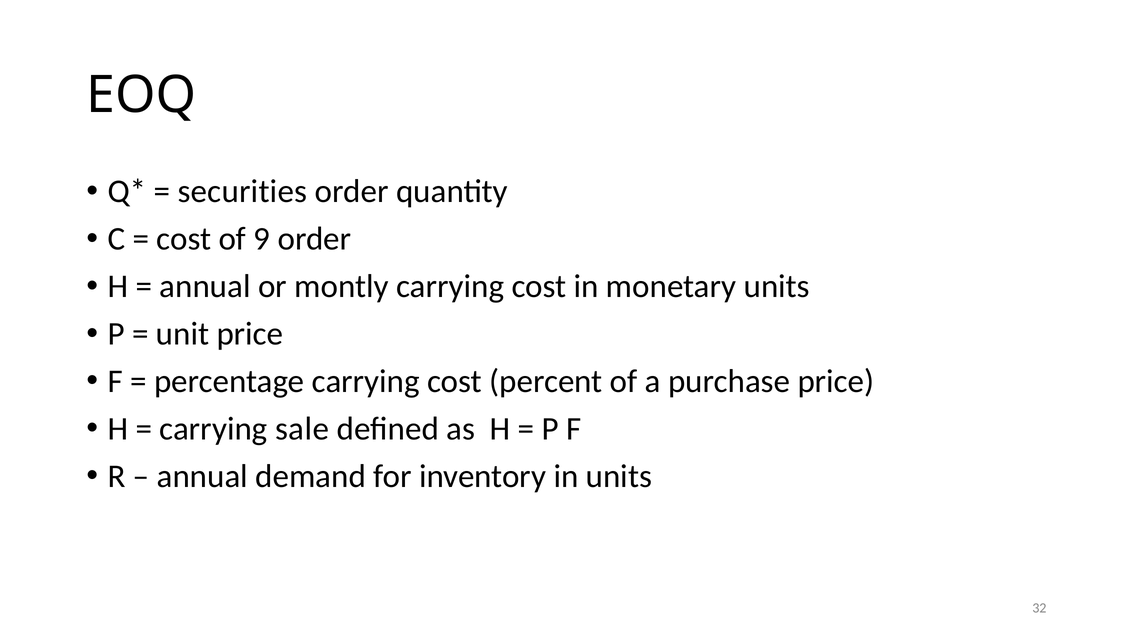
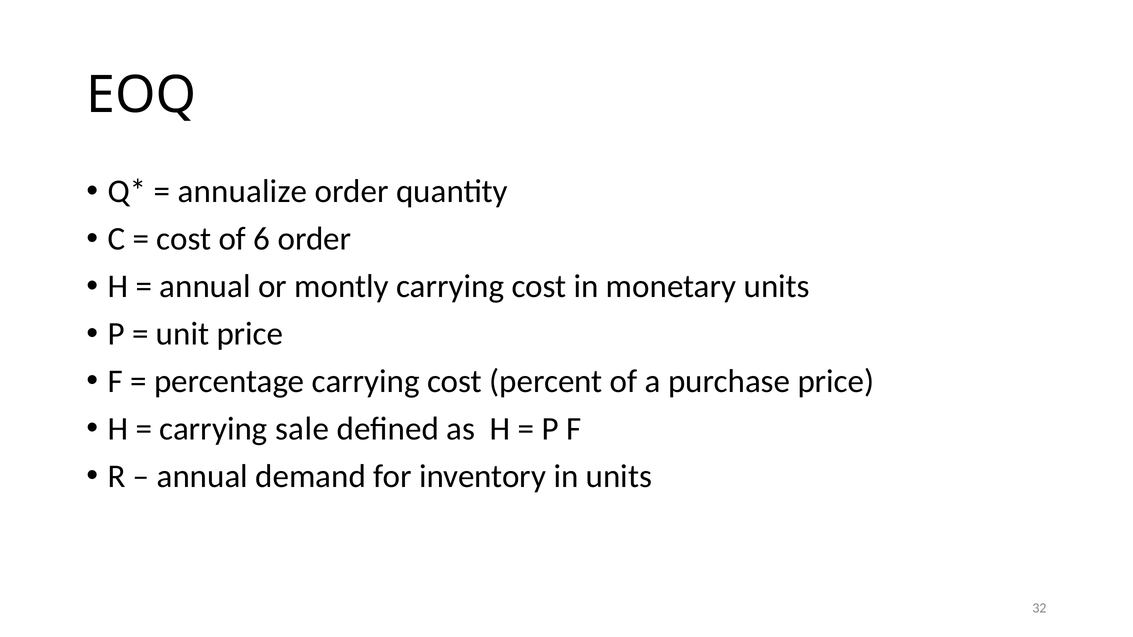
securities: securities -> annualize (242, 192)
9: 9 -> 6 (262, 239)
